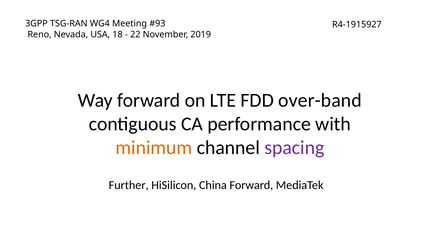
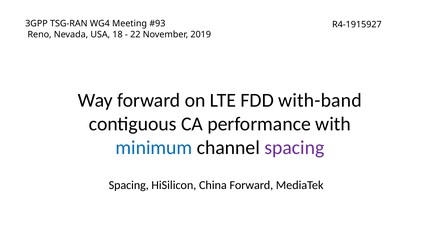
over-band: over-band -> with-band (320, 100)
minimum colour: orange -> blue (154, 147)
Further: Further -> Spacing (129, 185)
